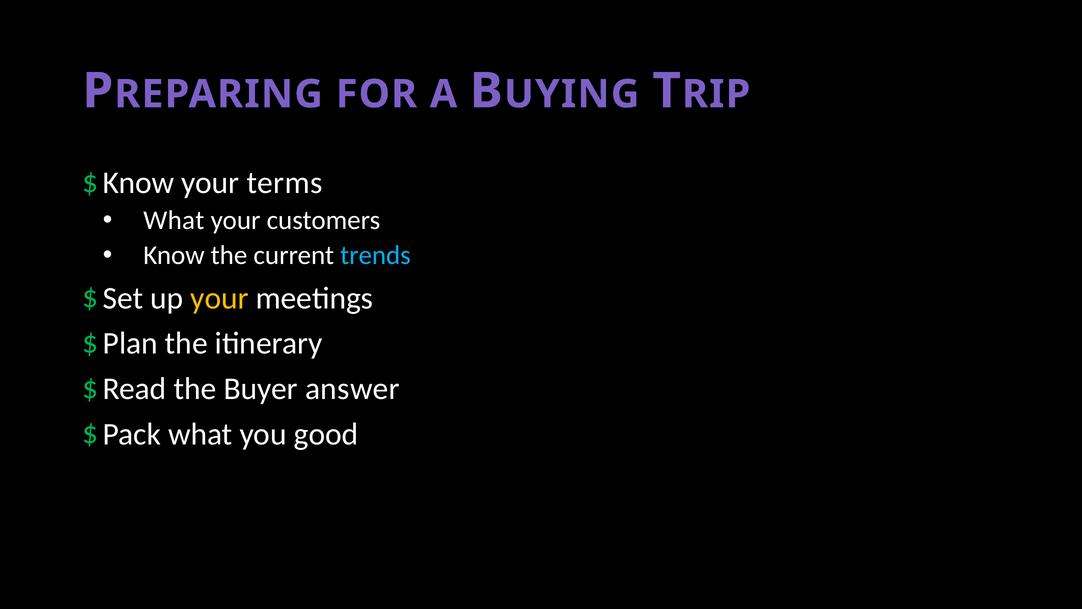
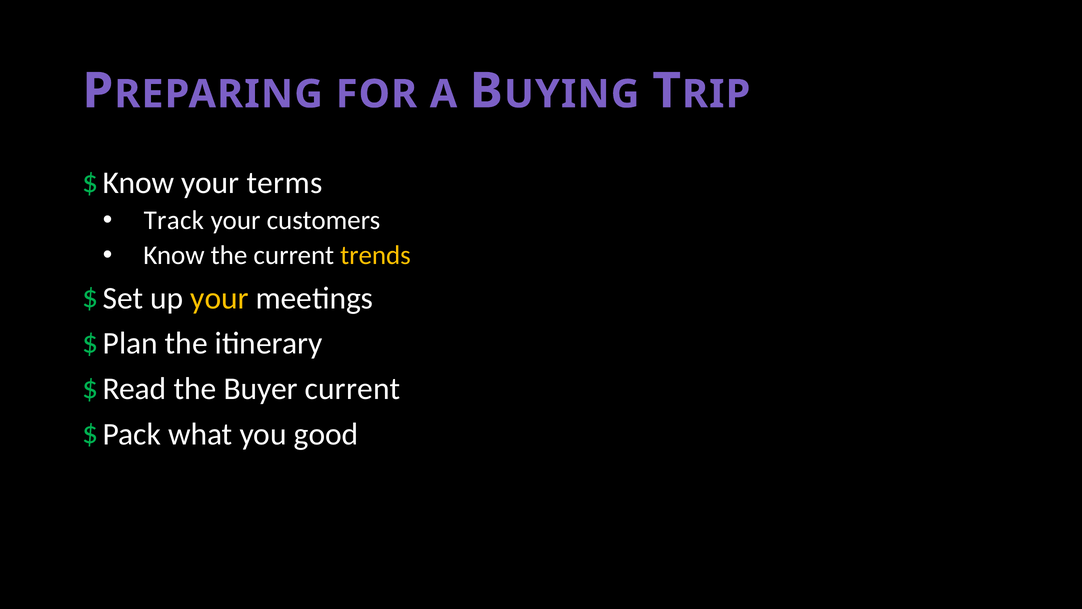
What: What -> Track (174, 220)
trends colour: light blue -> yellow (375, 255)
Buyer answer: answer -> current (353, 389)
